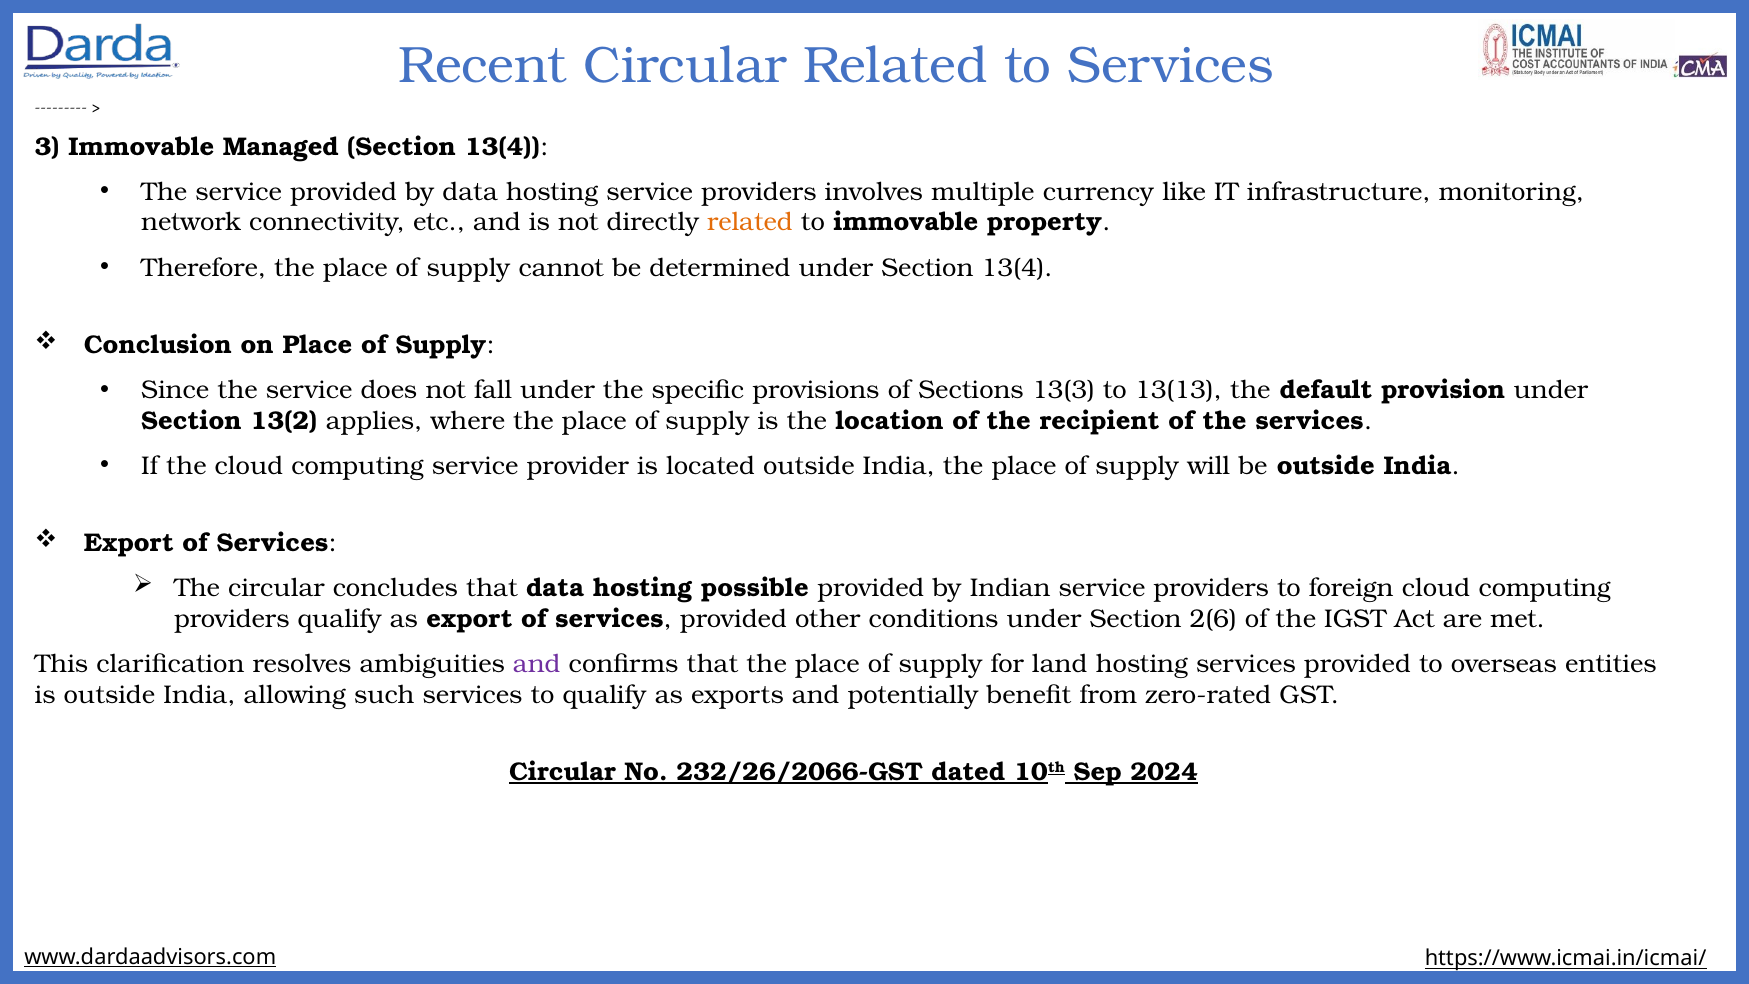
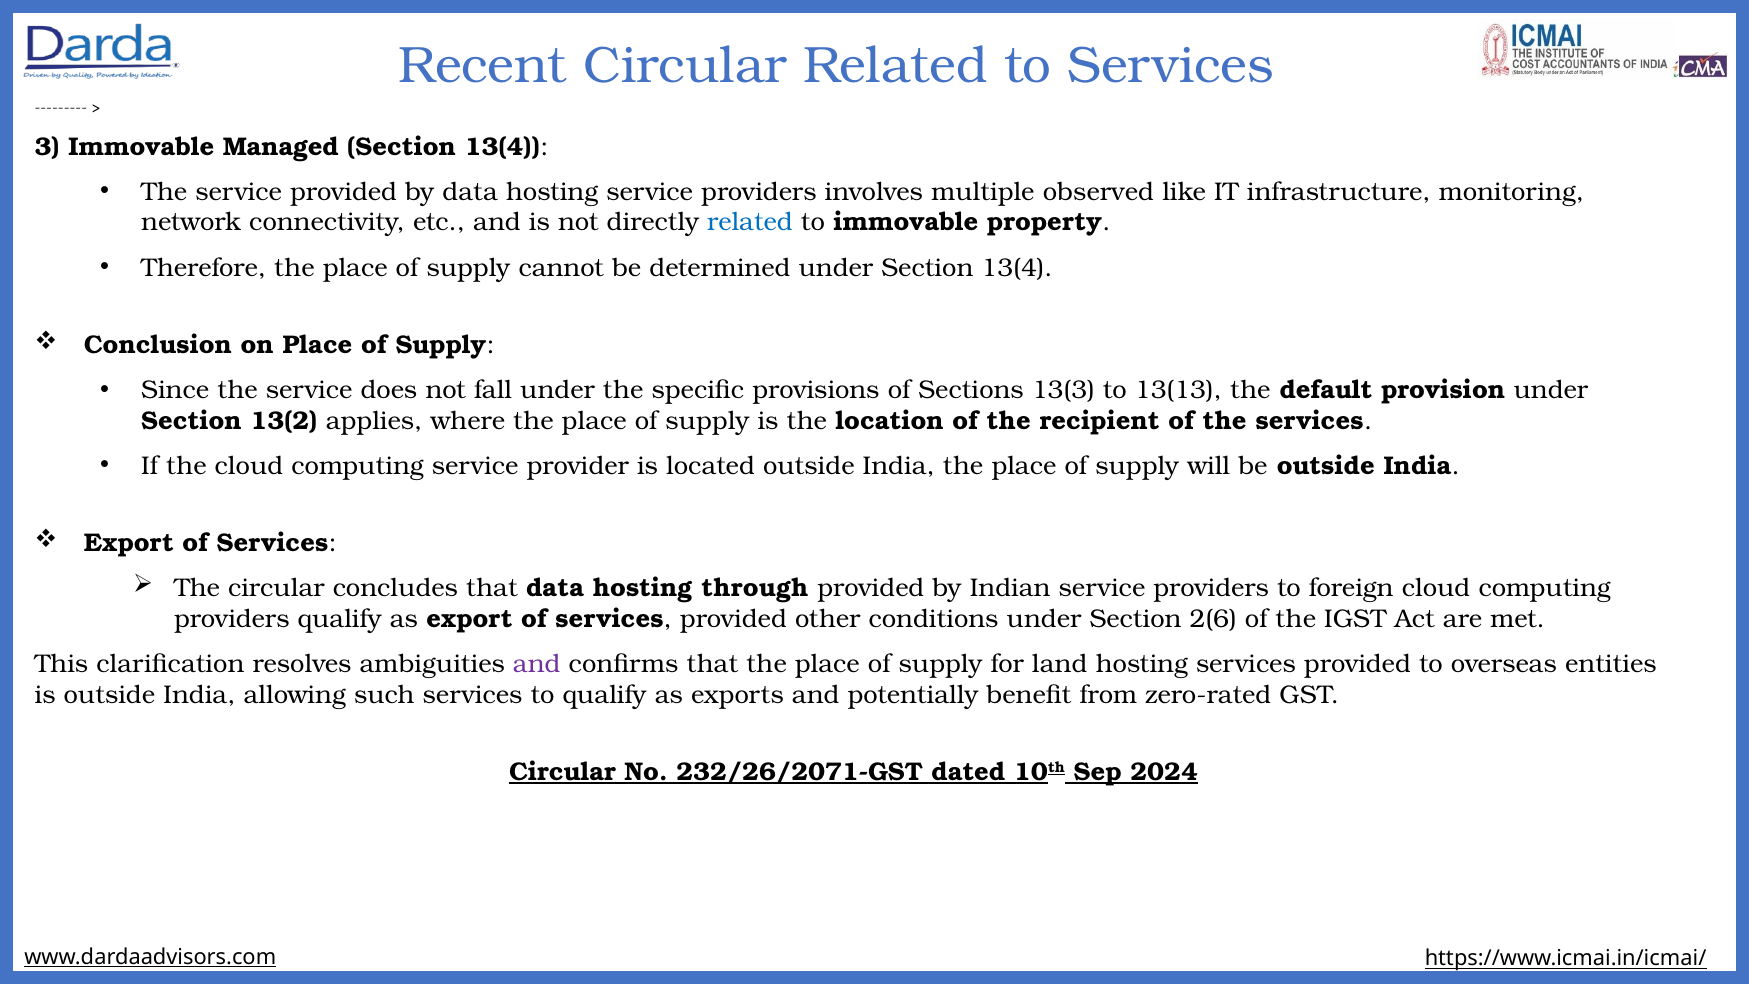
currency: currency -> observed (1098, 192)
related colour: orange -> blue (750, 222)
possible: possible -> through (755, 588)
232/26/2066-GST: 232/26/2066-GST -> 232/26/2071-GST (799, 772)
